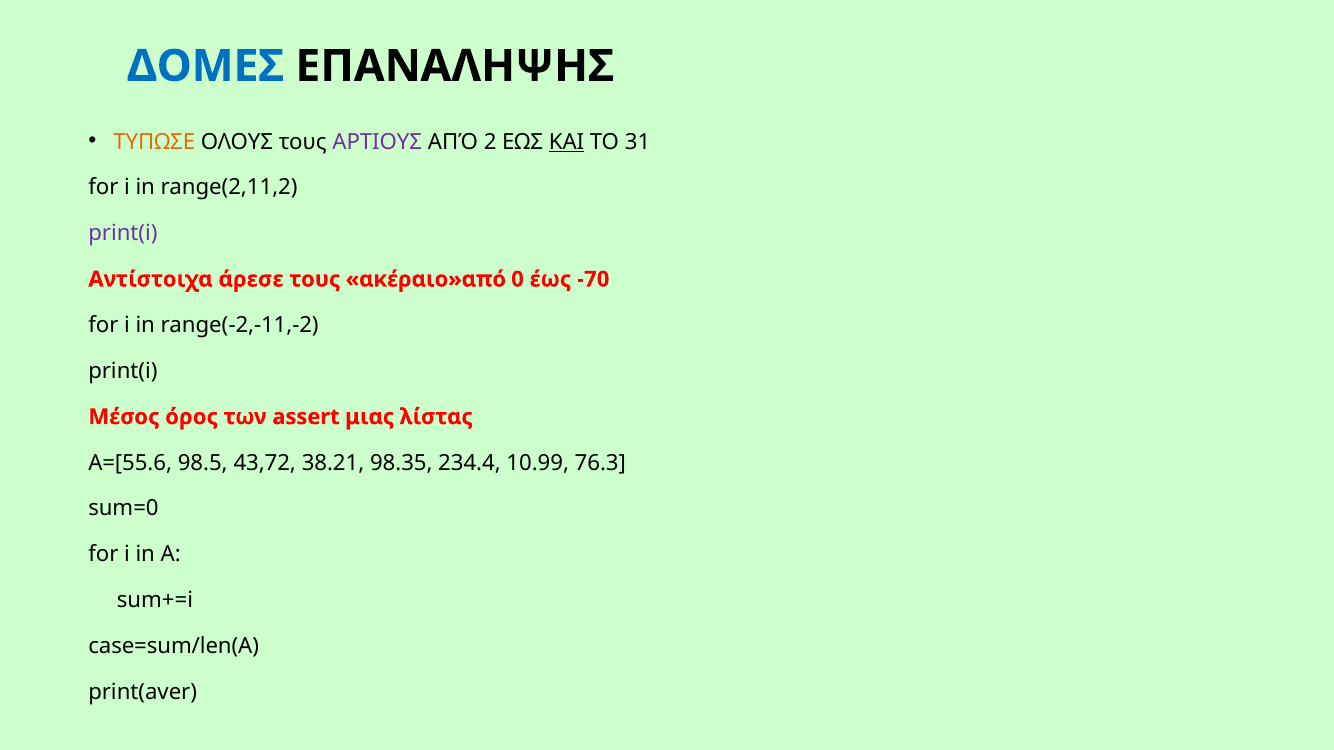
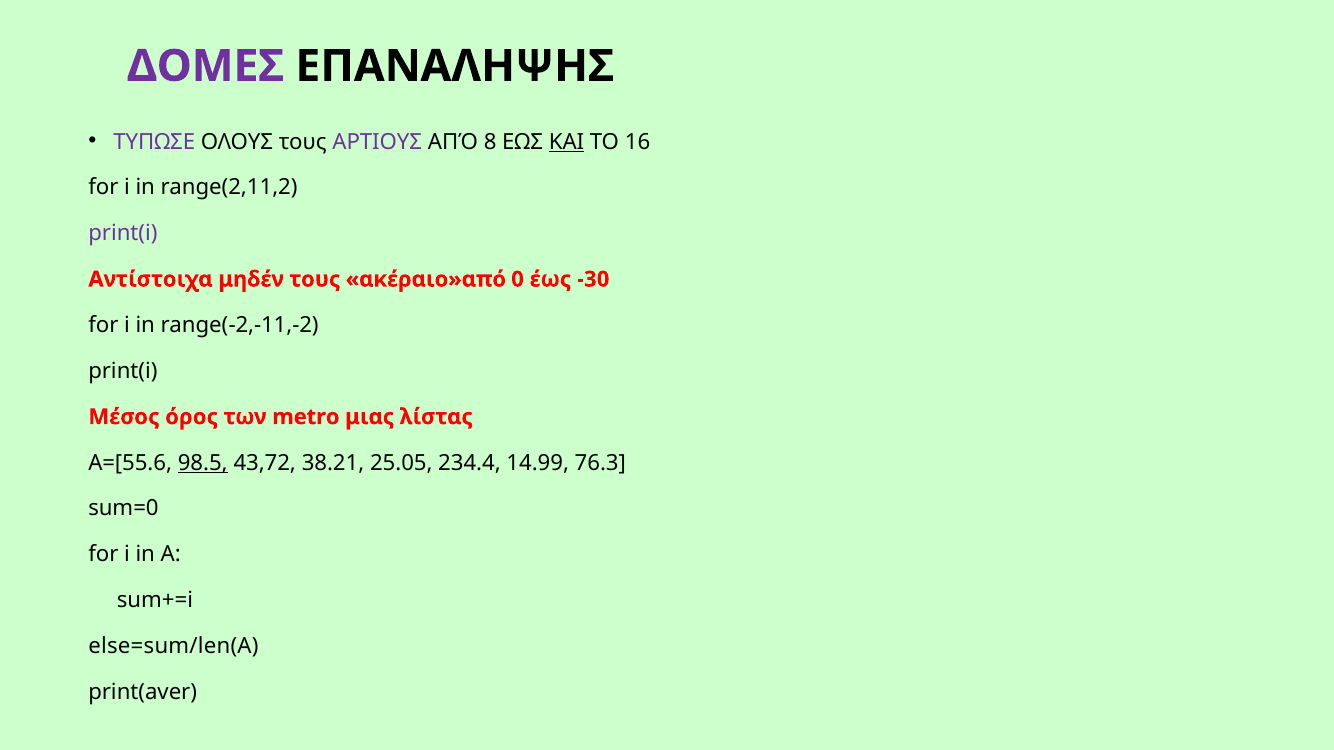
ΔΟΜΕΣ colour: blue -> purple (206, 66)
ΤΥΠΩΣΕ colour: orange -> purple (154, 142)
2: 2 -> 8 (490, 142)
31: 31 -> 16 (638, 142)
άρεσε: άρεσε -> μηδέν (251, 279)
-70: -70 -> -30 (593, 279)
assert: assert -> metro (306, 417)
98.5 underline: none -> present (203, 463)
98.35: 98.35 -> 25.05 (401, 463)
10.99: 10.99 -> 14.99 (538, 463)
case=sum/len(A: case=sum/len(A -> else=sum/len(A (173, 647)
